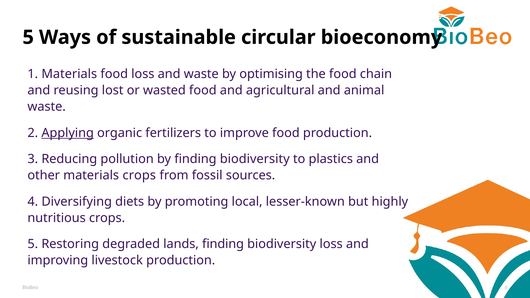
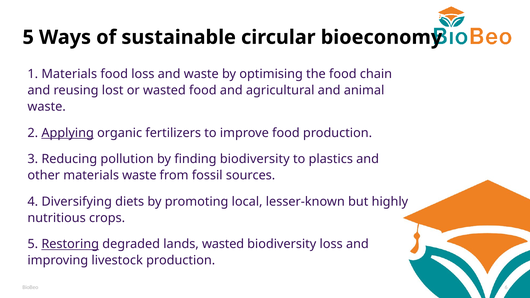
materials crops: crops -> waste (139, 175)
Restoring underline: none -> present (70, 244)
lands finding: finding -> wasted (223, 244)
